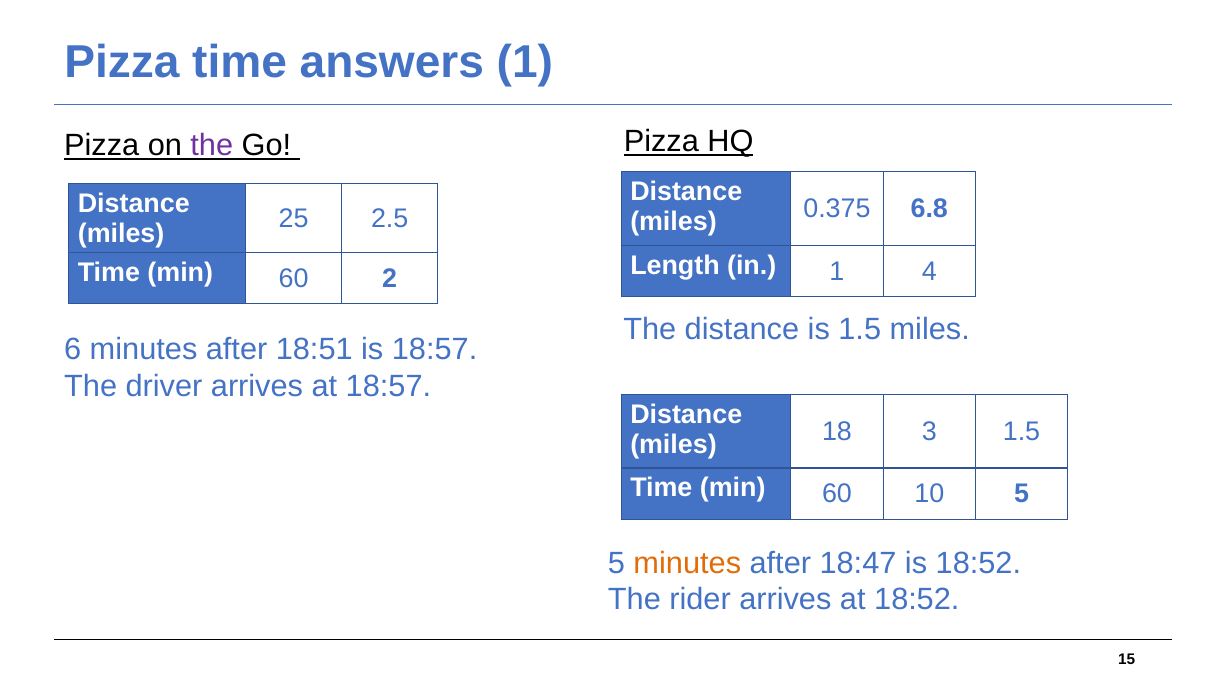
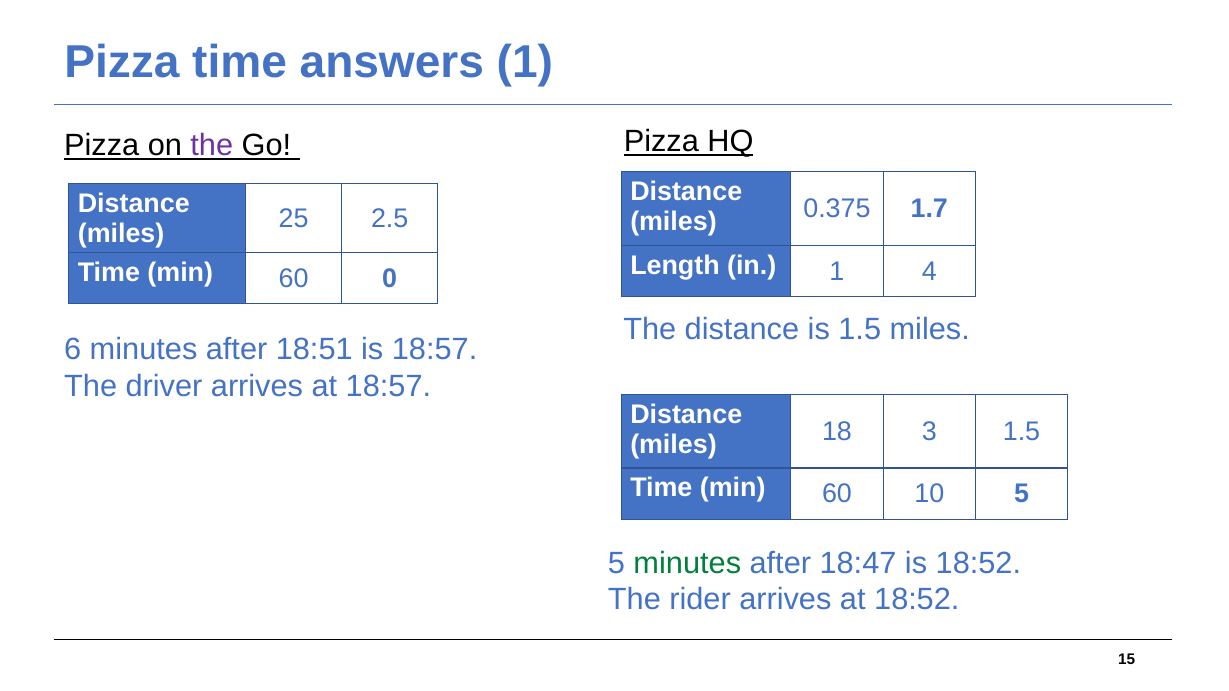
6.8: 6.8 -> 1.7 (929, 209)
2: 2 -> 0 (390, 279)
minutes colour: orange -> green (687, 563)
